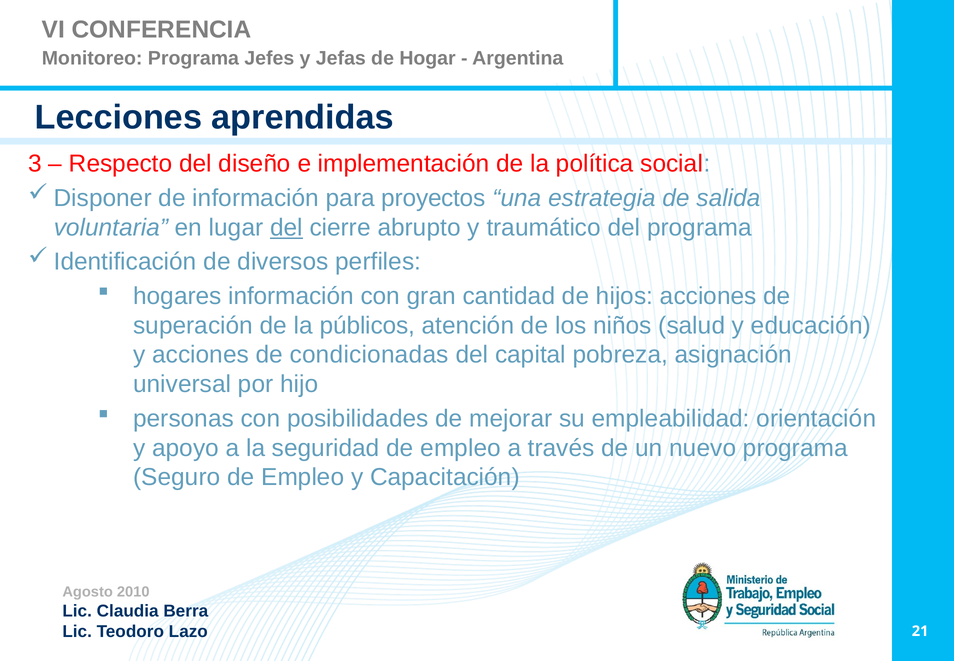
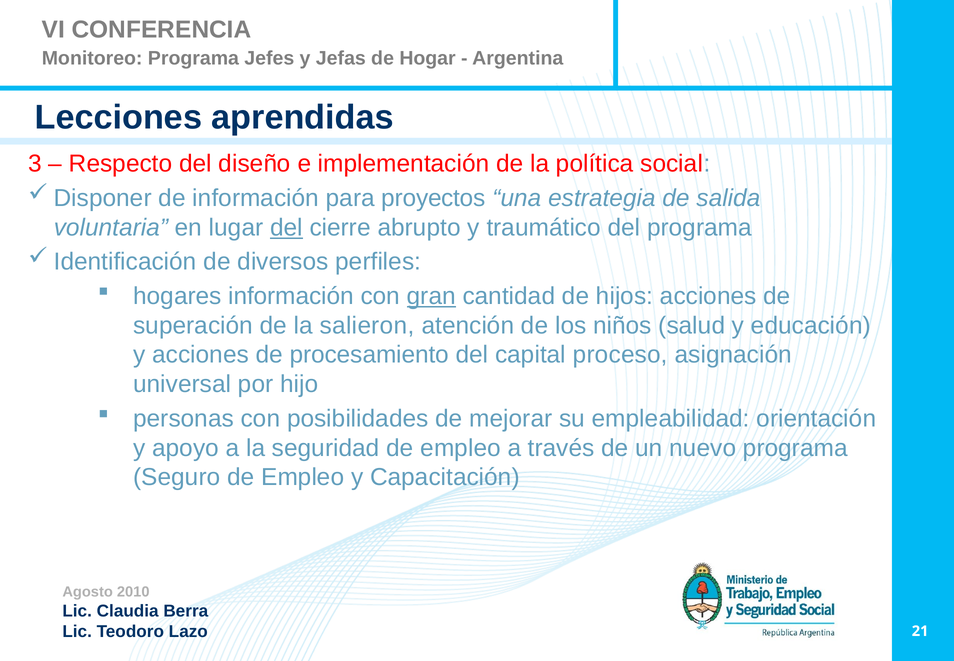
gran underline: none -> present (431, 296)
públicos: públicos -> salieron (367, 325)
condicionadas: condicionadas -> procesamiento (369, 355)
pobreza: pobreza -> proceso (620, 355)
